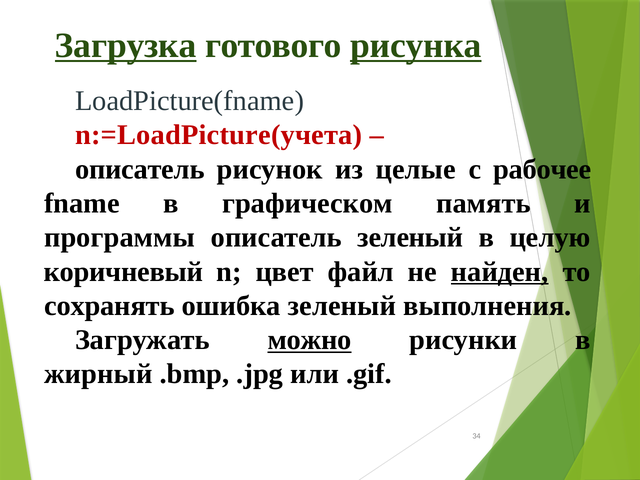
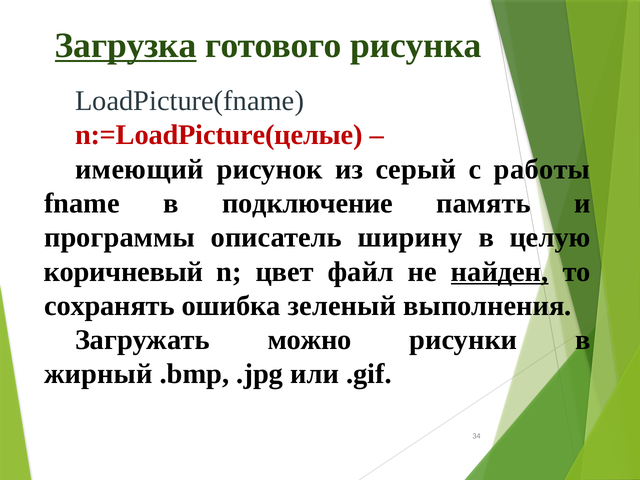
рисунка underline: present -> none (416, 46)
n:=LoadPicture(учета: n:=LoadPicture(учета -> n:=LoadPicture(целые (219, 135)
описатель: описатель -> имеющий (140, 169)
целые: целые -> серый (416, 169)
рабочее: рабочее -> работы (542, 169)
графическом: графическом -> подключение (308, 203)
описатель зеленый: зеленый -> ширину (410, 238)
можно underline: present -> none (310, 340)
